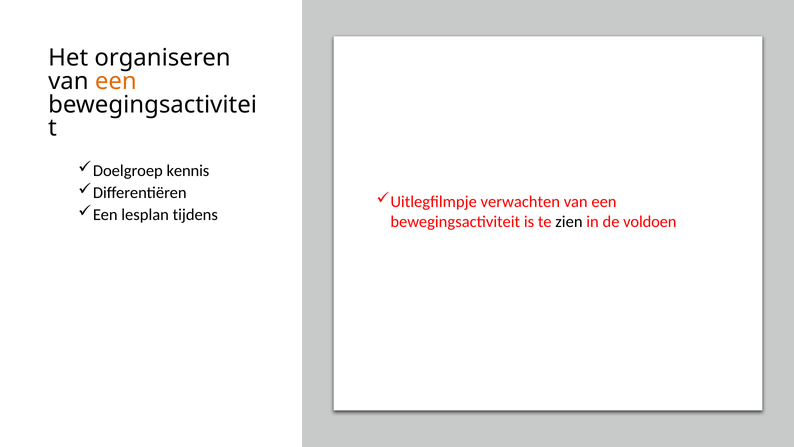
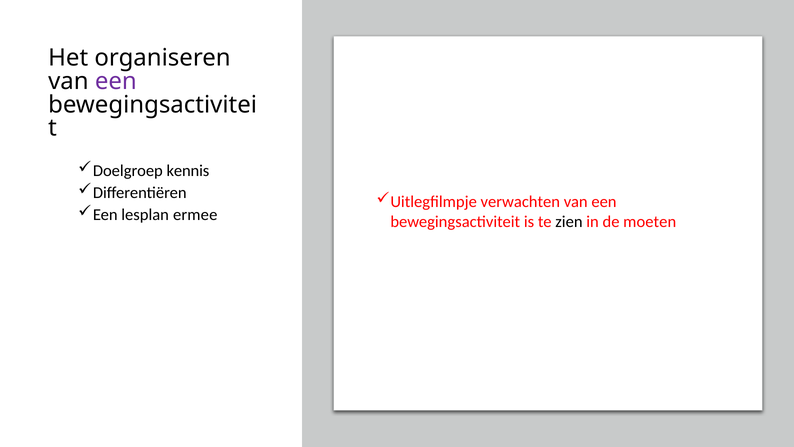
een colour: orange -> purple (116, 81)
tijdens: tijdens -> ermee (195, 215)
voldoen: voldoen -> moeten (650, 222)
